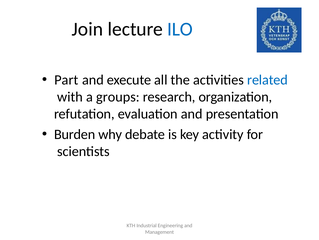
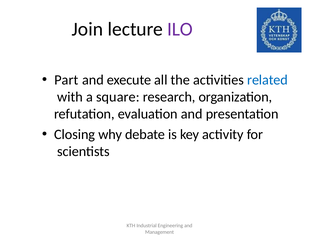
ILO colour: blue -> purple (180, 29)
groups: groups -> square (118, 97)
Burden: Burden -> Closing (75, 134)
